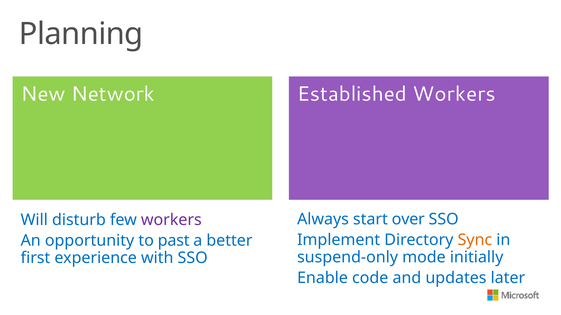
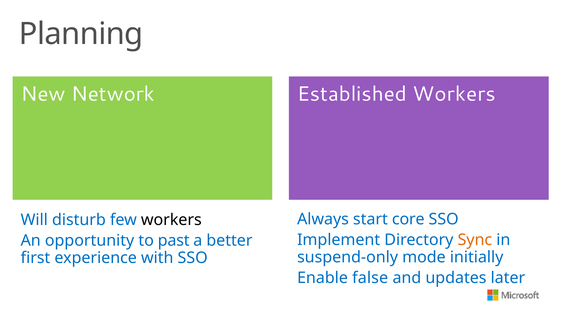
over: over -> core (408, 220)
workers colour: purple -> black (171, 220)
code: code -> false (370, 278)
